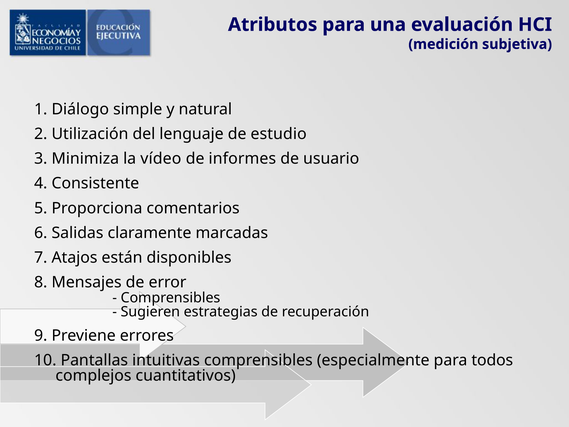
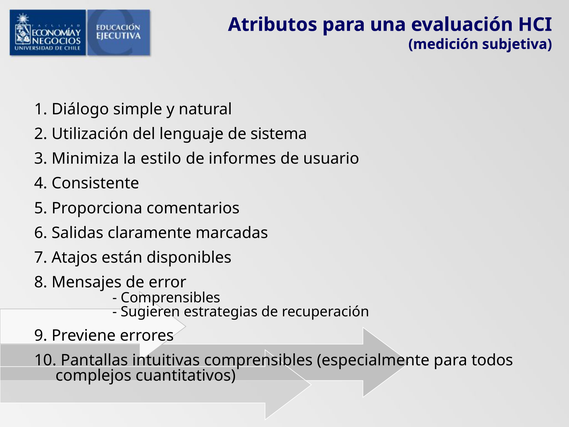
estudio: estudio -> sistema (279, 134)
vídeo: vídeo -> estilo (161, 159)
